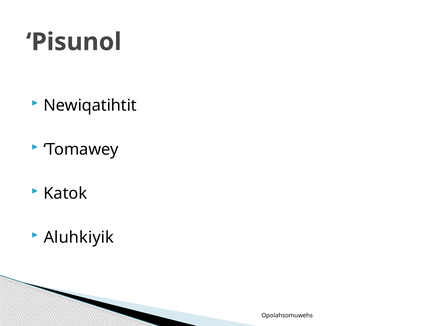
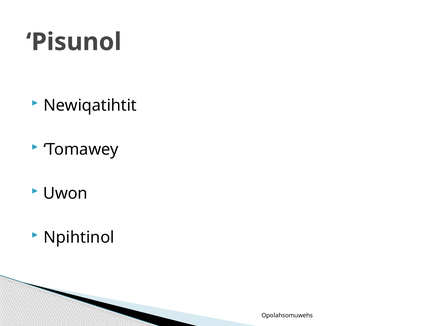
Katok: Katok -> Uwon (65, 194)
Aluhkiyik: Aluhkiyik -> Npihtinol (79, 238)
